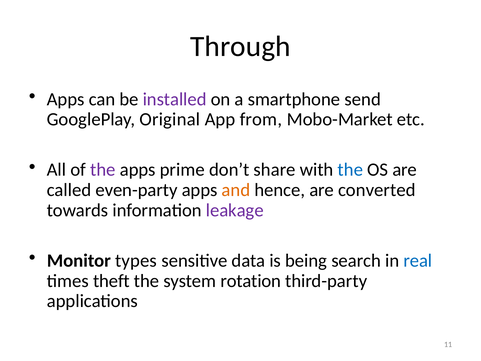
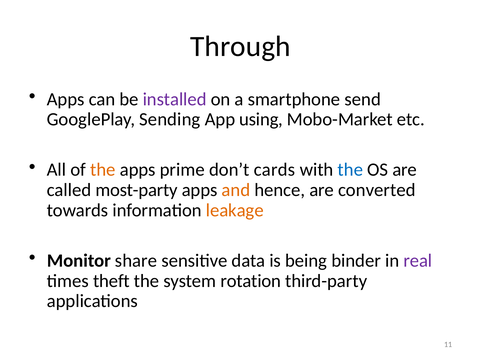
Original: Original -> Sending (170, 119)
from: from -> using (261, 119)
the colour: purple -> orange (103, 170)
share: share -> cards (274, 170)
even-party: even-party -> most-party (137, 190)
leakage colour: purple -> orange (235, 210)
types: types -> share (136, 260)
search: search -> binder (356, 260)
real colour: blue -> purple (418, 260)
